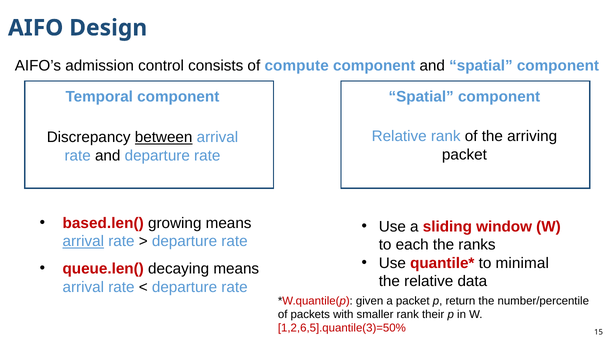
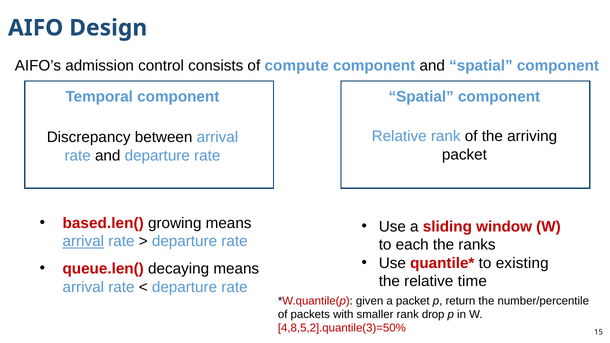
between underline: present -> none (164, 137)
minimal: minimal -> existing (522, 263)
data: data -> time (472, 282)
their: their -> drop (433, 315)
1,2,6,5].quantile(3)=50%: 1,2,6,5].quantile(3)=50% -> 4,8,5,2].quantile(3)=50% (342, 328)
